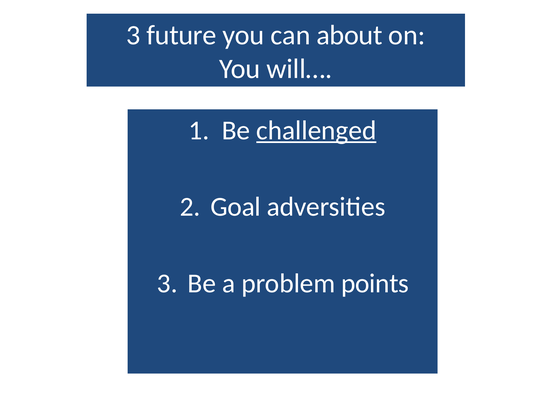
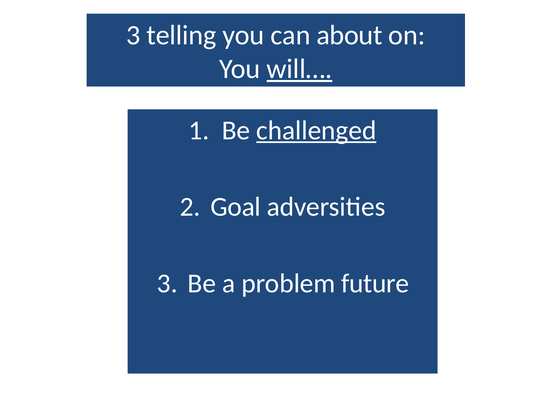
future: future -> telling (181, 35)
will… underline: none -> present (299, 69)
points: points -> future (375, 284)
